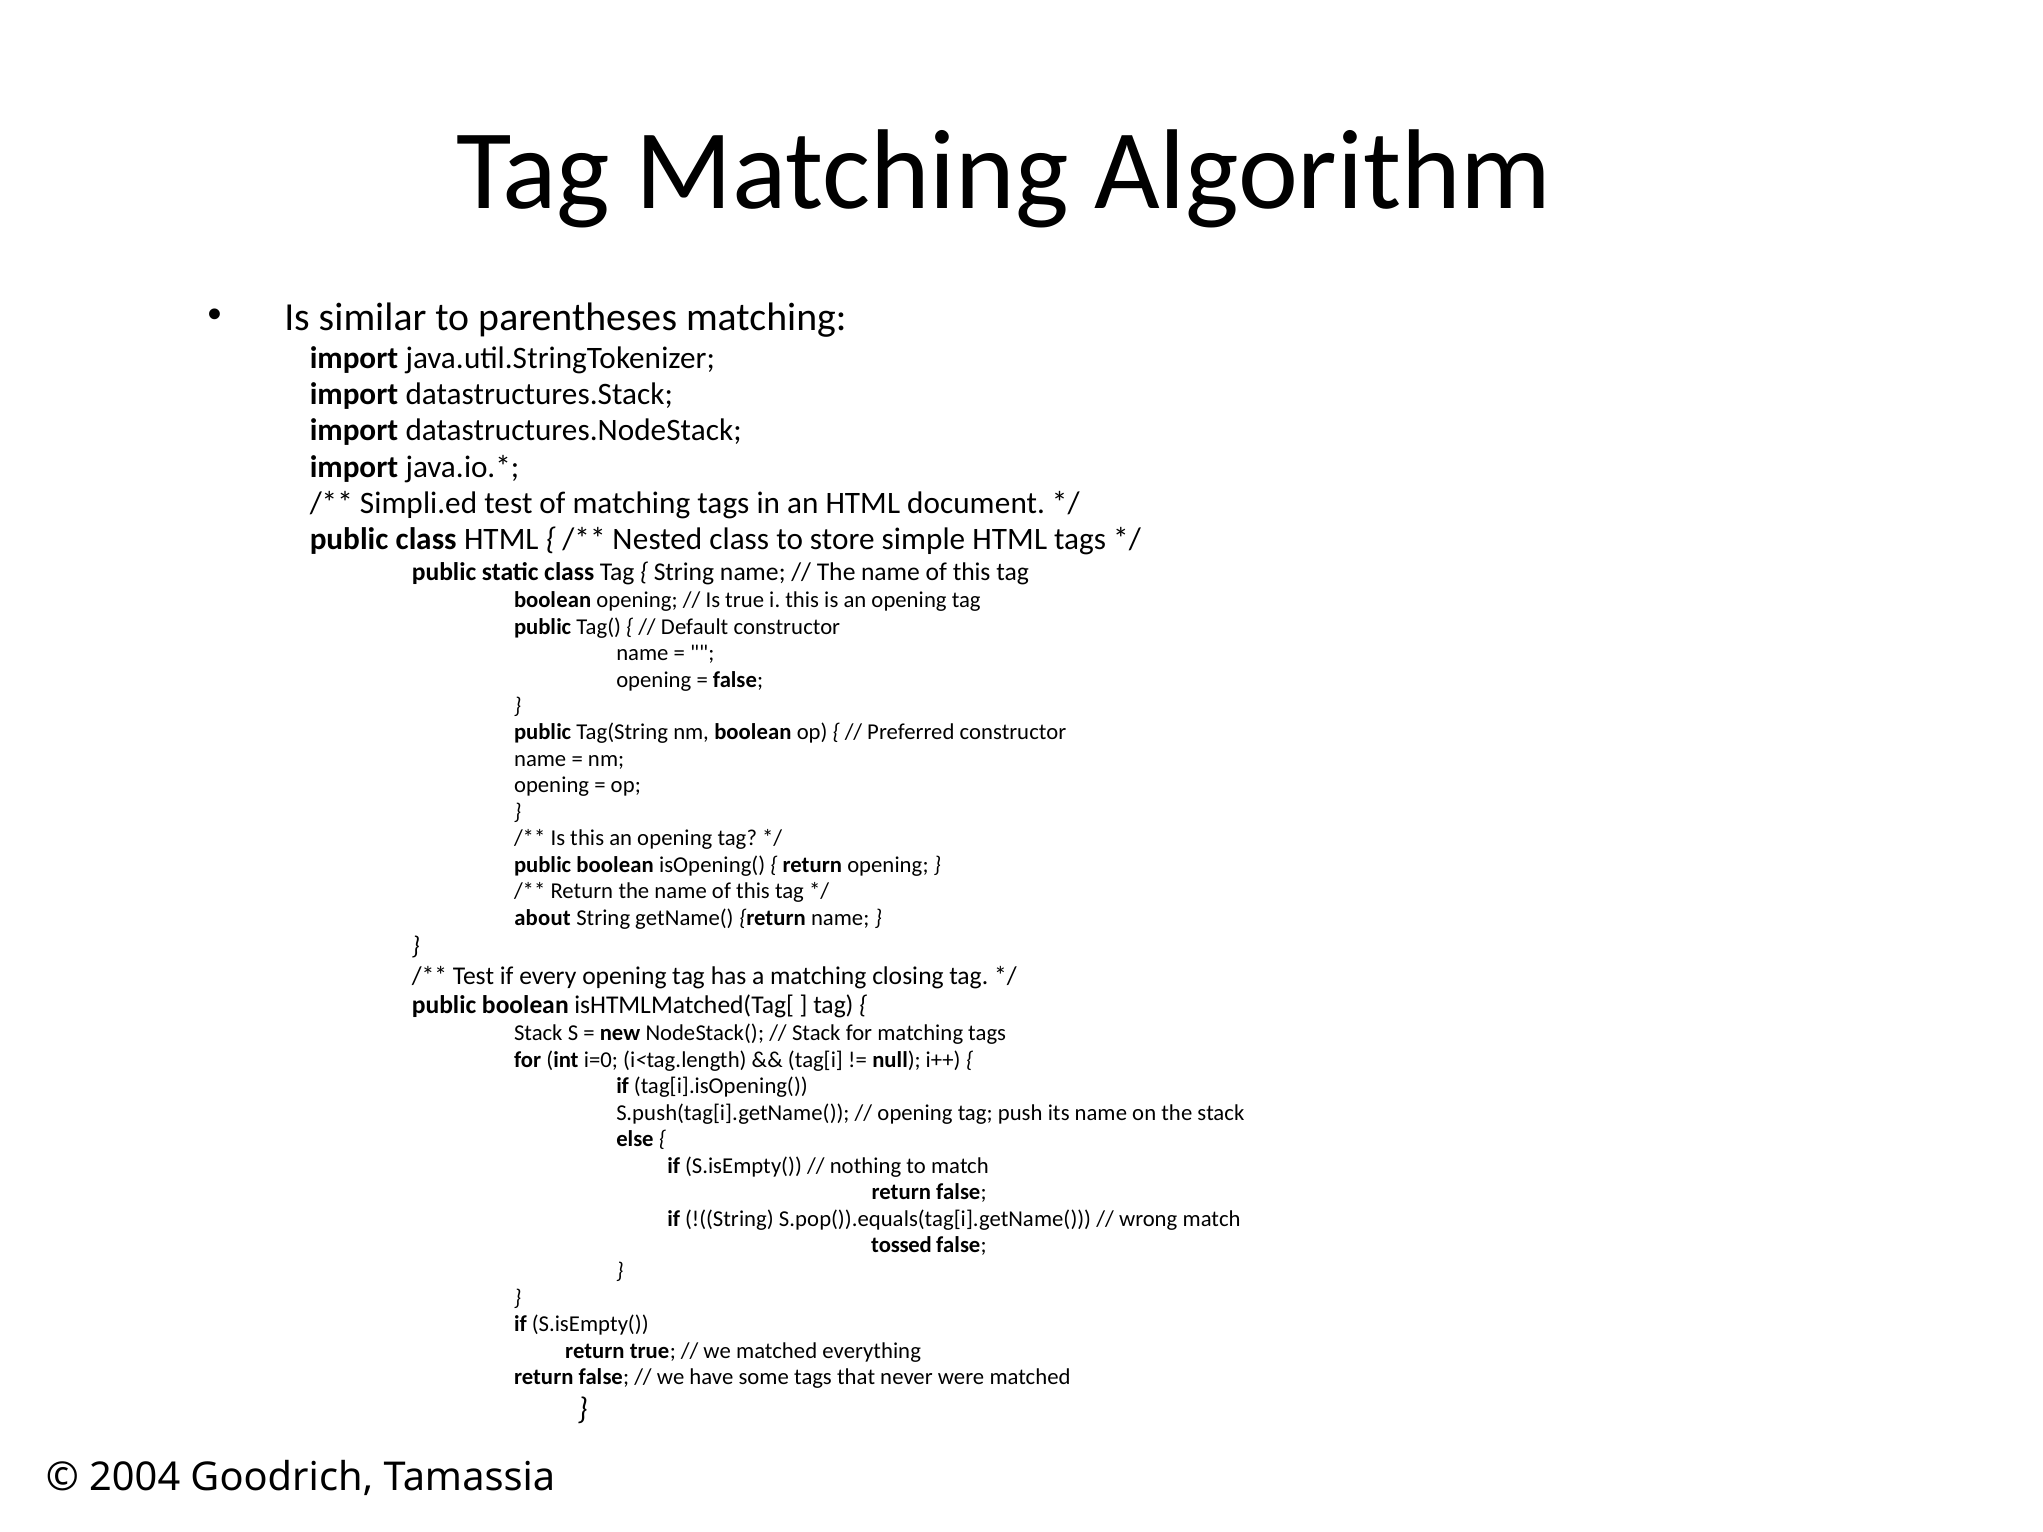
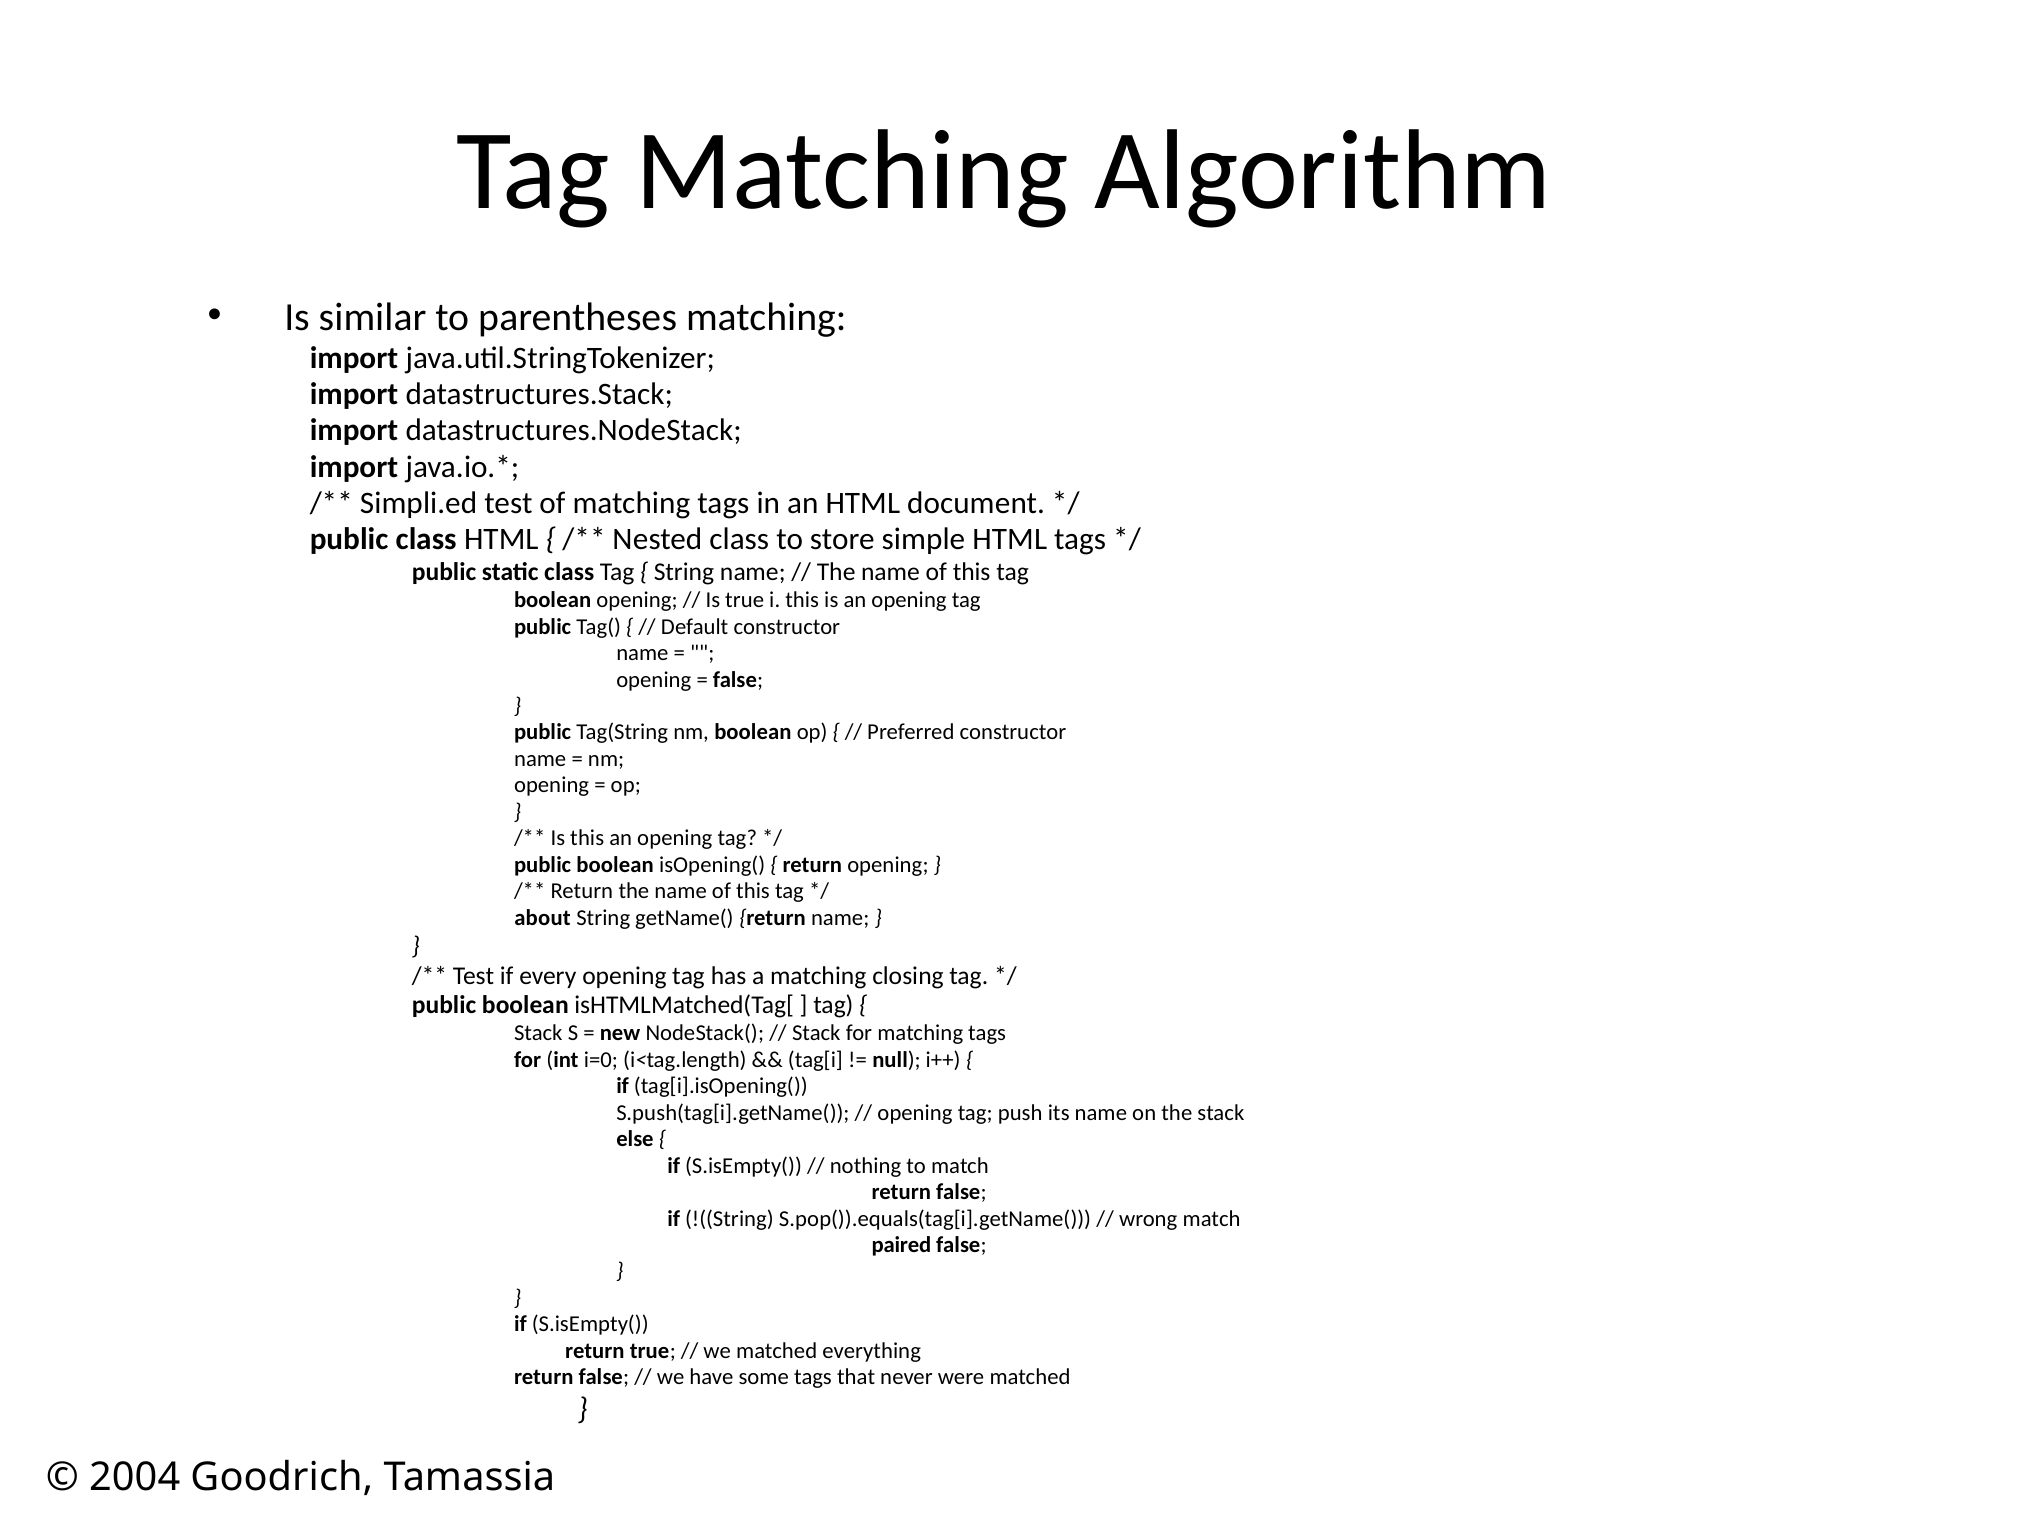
tossed: tossed -> paired (901, 1245)
